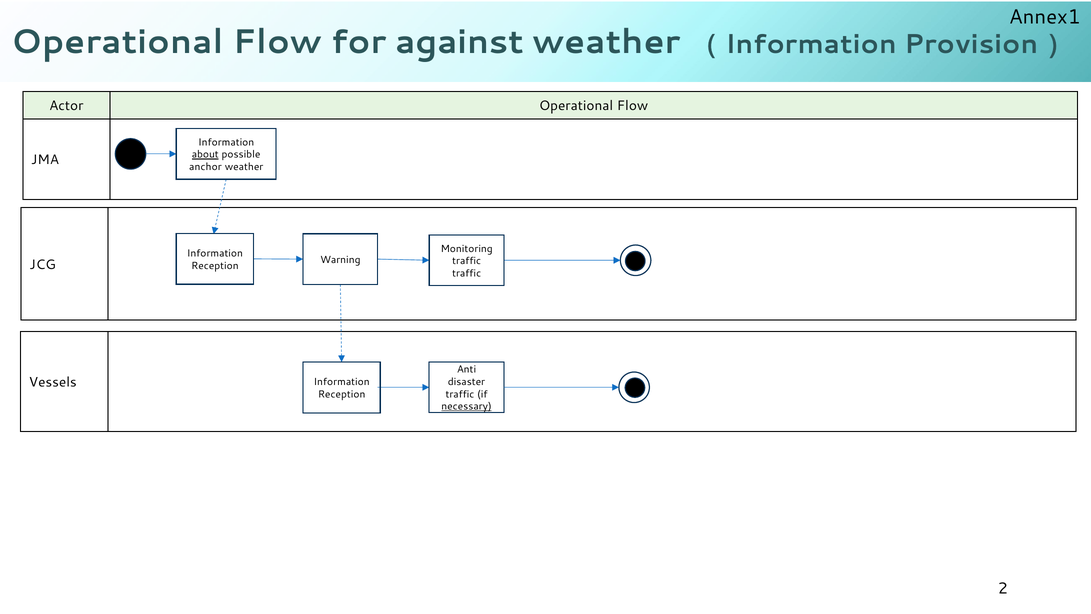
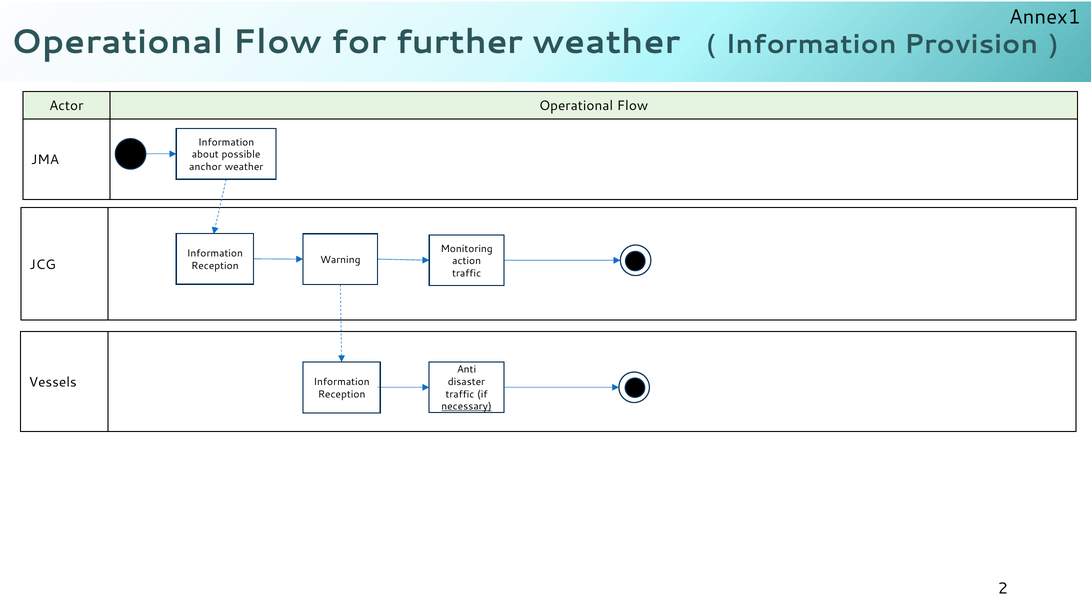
against: against -> further (459, 42)
about underline: present -> none (205, 155)
traffic: traffic -> action (467, 261)
